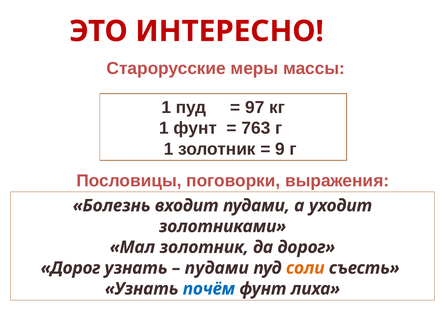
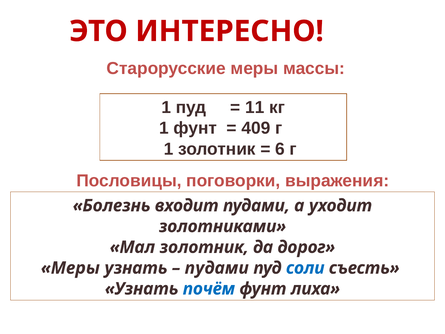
97: 97 -> 11 (255, 107)
763: 763 -> 409 (256, 128)
9: 9 -> 6 (280, 149)
Дорог: Дорог -> Меры (70, 268)
соли colour: orange -> blue (305, 268)
